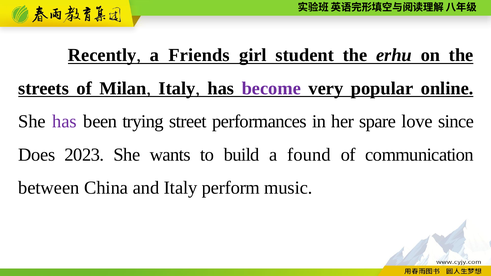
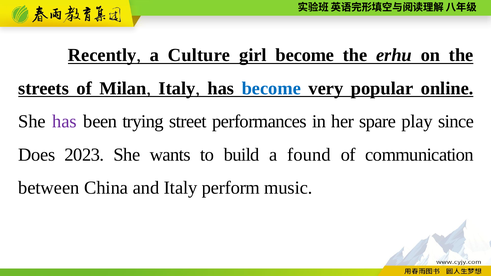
Friends: Friends -> Culture (199, 55)
girl student: student -> become (305, 55)
become colour: purple -> blue (271, 88)
love: love -> play (417, 122)
